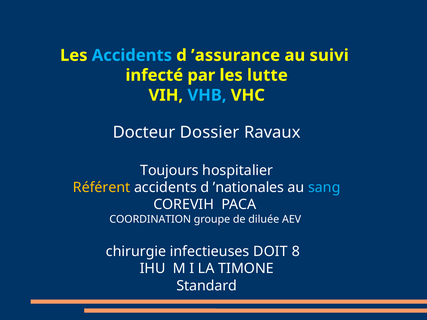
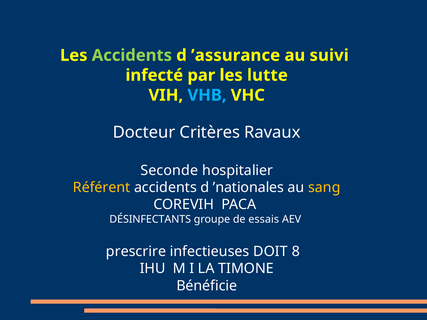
Accidents colour: light blue -> light green (132, 55)
Dossier: Dossier -> Critères (210, 132)
Toujours: Toujours -> Seconde (169, 171)
sang colour: light blue -> yellow (324, 188)
COORDINATION: COORDINATION -> DÉSINFECTANTS (150, 219)
diluée: diluée -> essais (264, 219)
chirurgie: chirurgie -> prescrire (136, 252)
Standard: Standard -> Bénéficie (207, 286)
